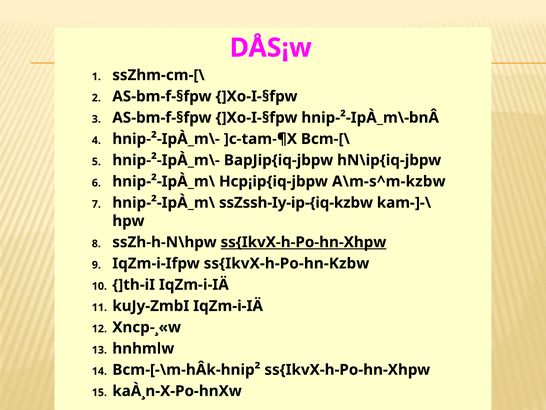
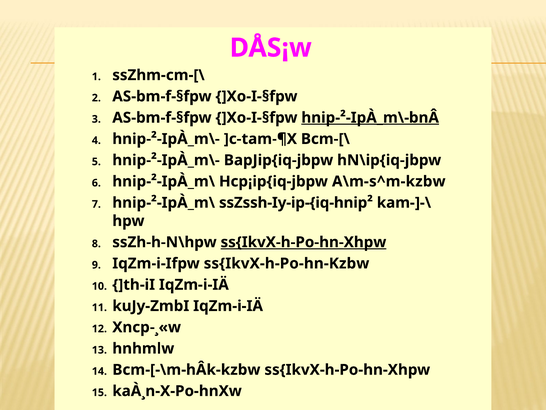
hnip-²-IpÀ_m\-bnÂ underline: none -> present (370, 118)
ssZssh-Iy-ip-{iq-kzbw: ssZssh-Iy-ip-{iq-kzbw -> ssZssh-Iy-ip-{iq-hnip² (296, 202)
Bcm-[-\m-hÂk-hnip²: Bcm-[-\m-hÂk-hnip² -> Bcm-[-\m-hÂk-kzbw (186, 369)
